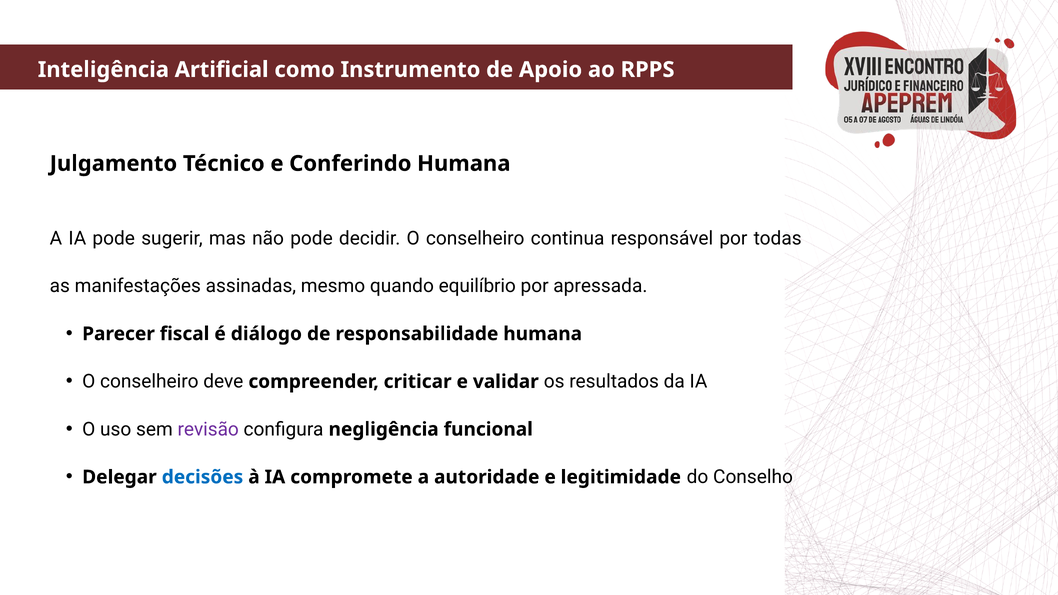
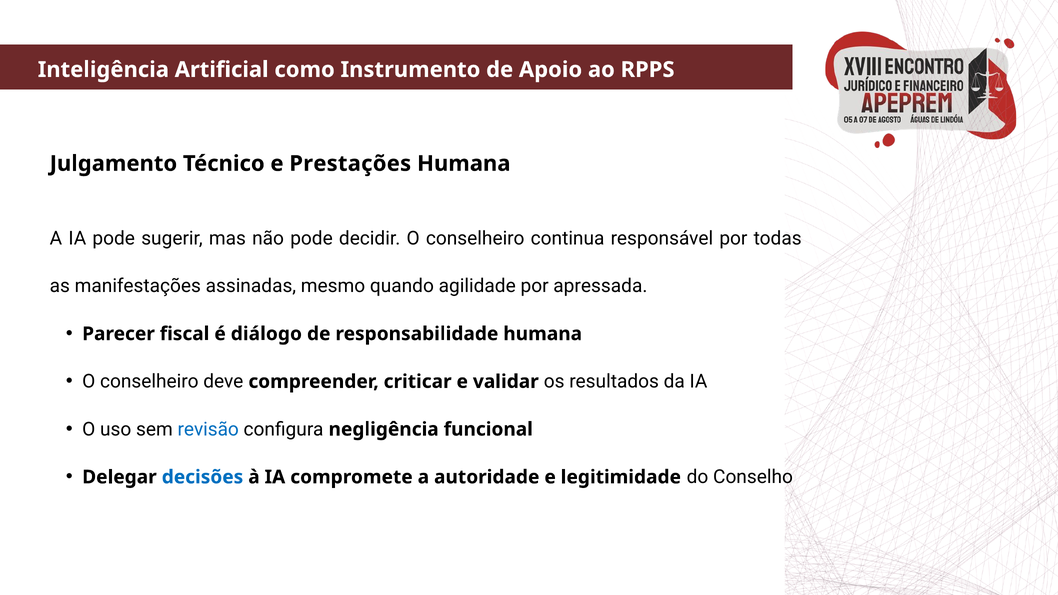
Conferindo: Conferindo -> Prestações (350, 164)
equilíbrio: equilíbrio -> agilidade (477, 286)
revisão colour: purple -> blue (208, 429)
